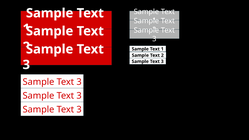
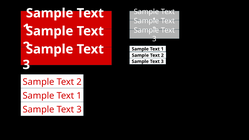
3: 3 -> 2 (79, 82)
3: 3 -> 1 (79, 96)
